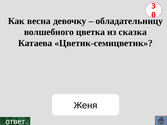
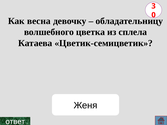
сказка: сказка -> сплела (133, 32)
